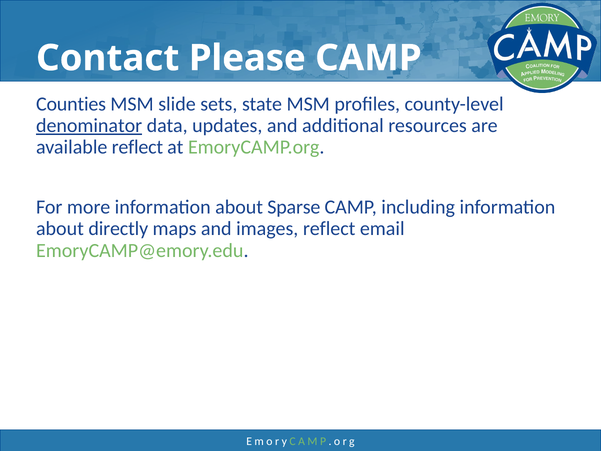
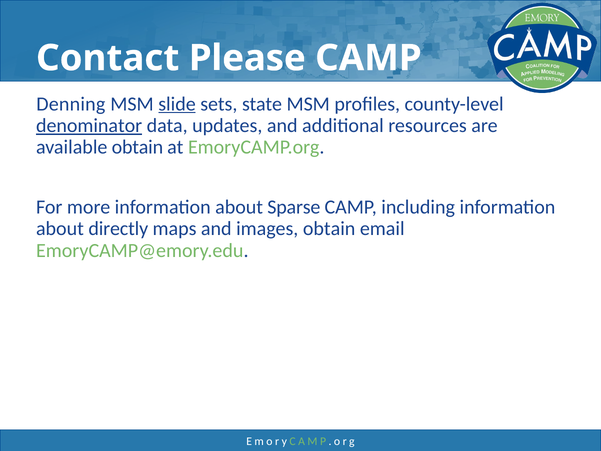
Counties: Counties -> Denning (71, 104)
slide underline: none -> present (177, 104)
available reflect: reflect -> obtain (137, 147)
images reflect: reflect -> obtain (329, 229)
